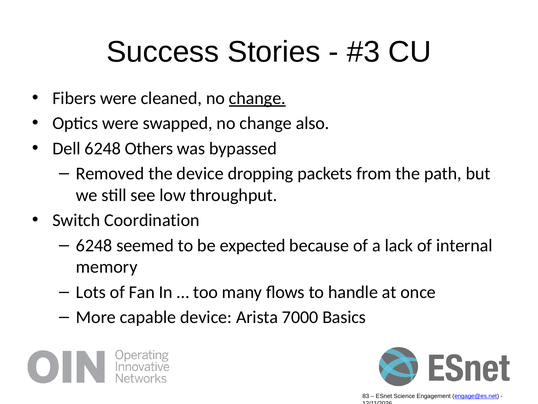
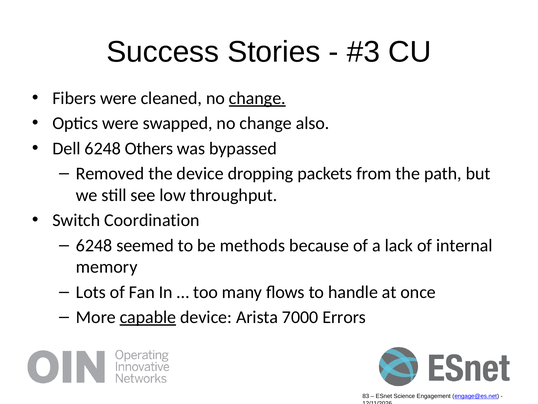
expected: expected -> methods (252, 245)
capable underline: none -> present (148, 317)
Basics: Basics -> Errors (344, 317)
